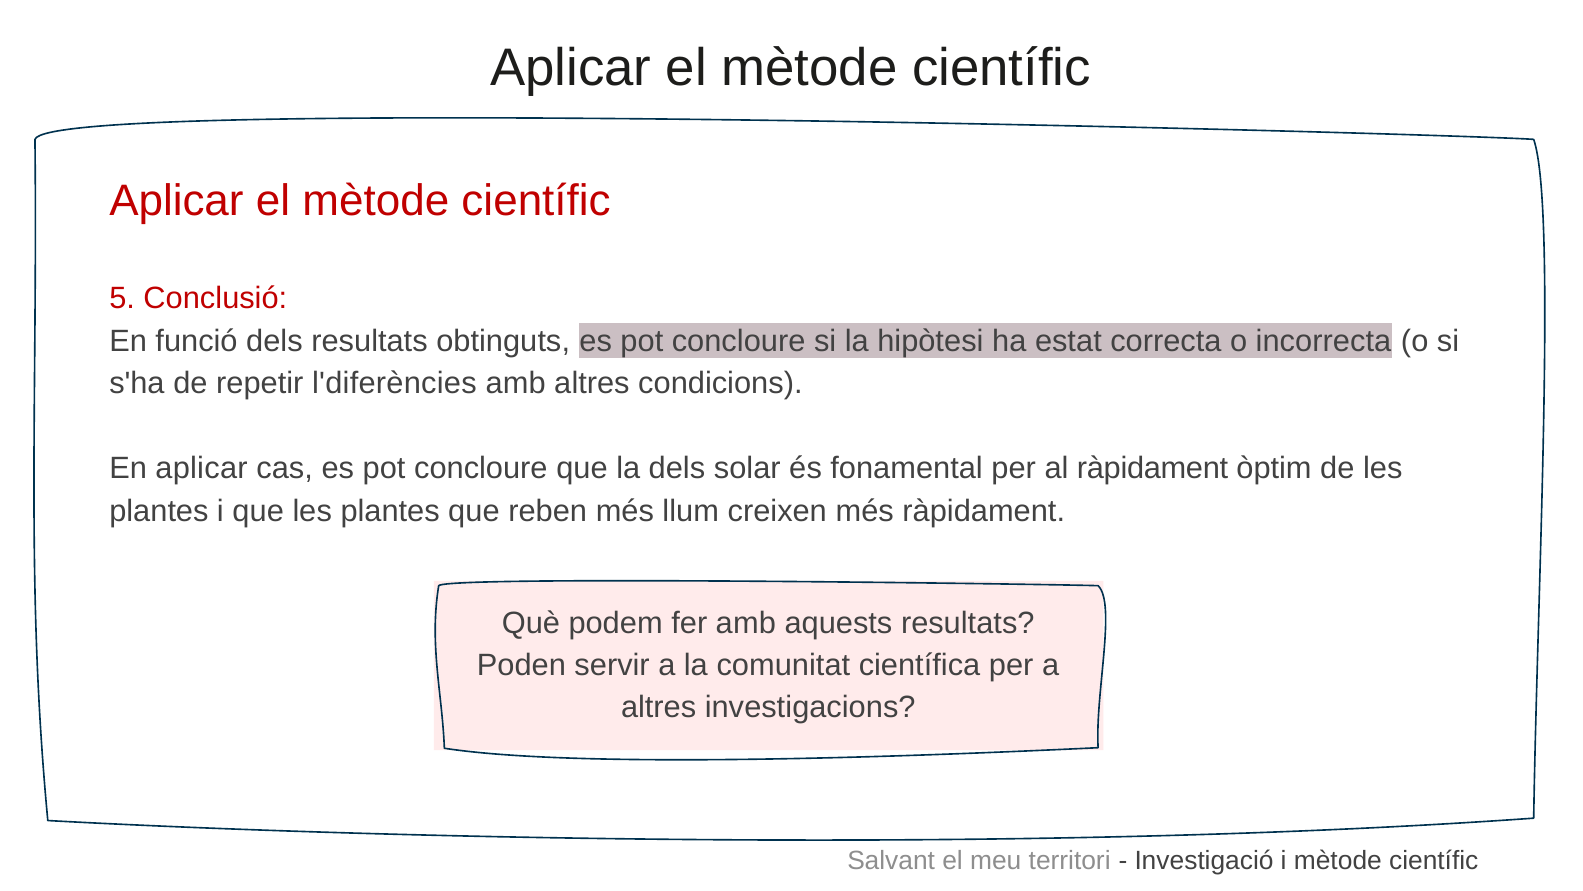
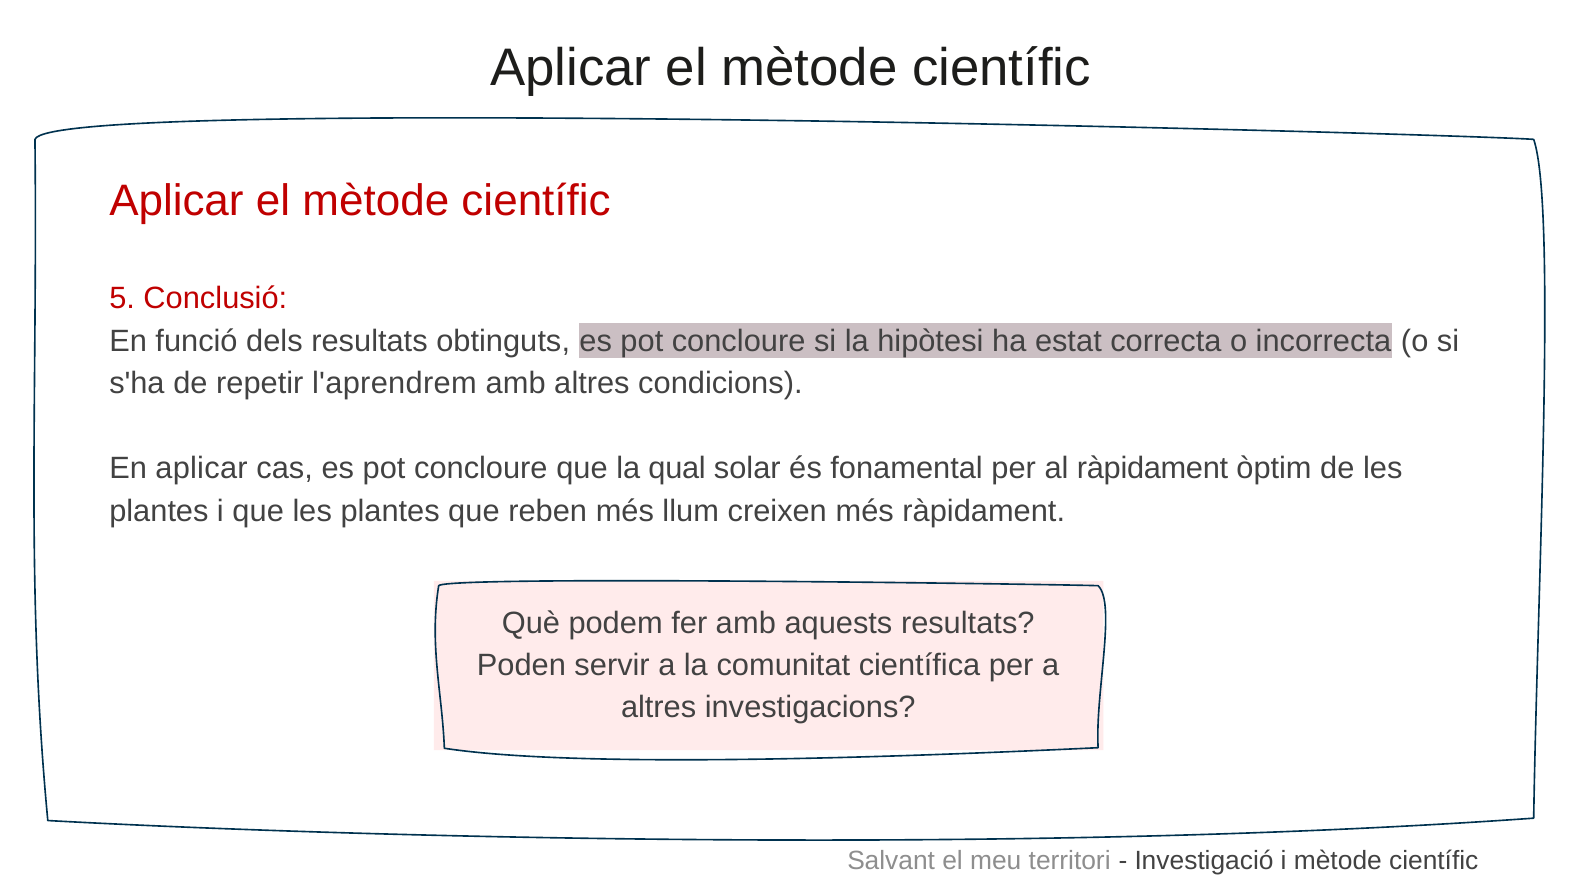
l'diferències: l'diferències -> l'aprendrem (394, 383)
la dels: dels -> qual (677, 468)
